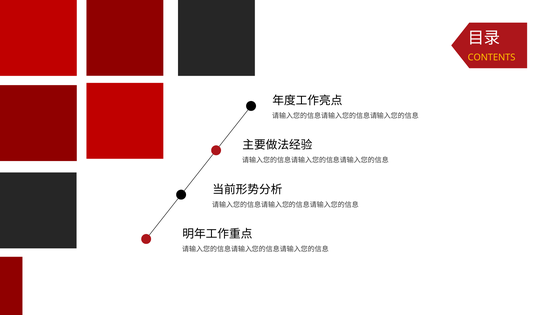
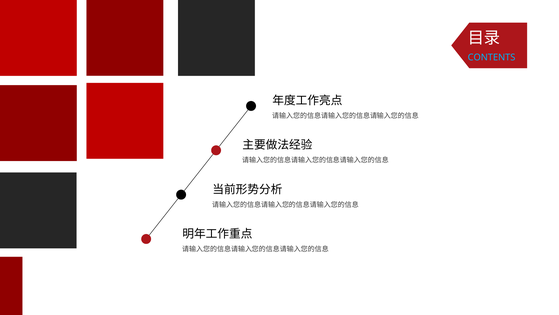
CONTENTS colour: yellow -> light blue (492, 57)
